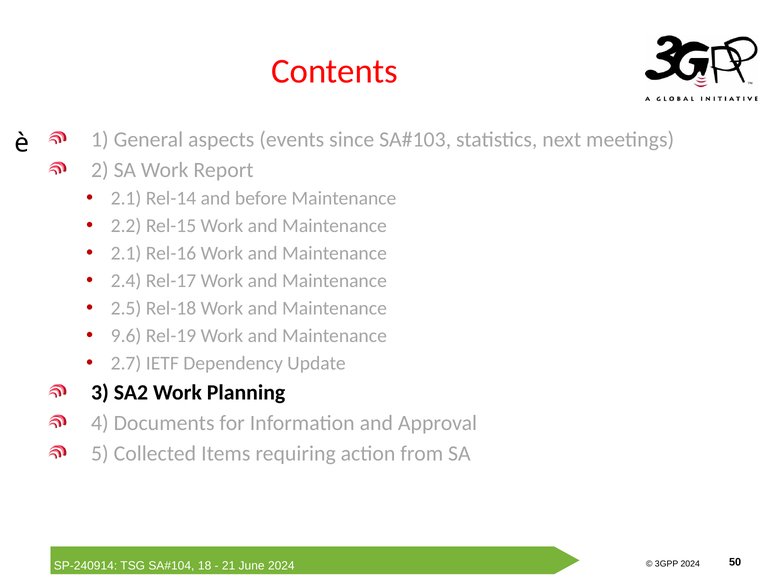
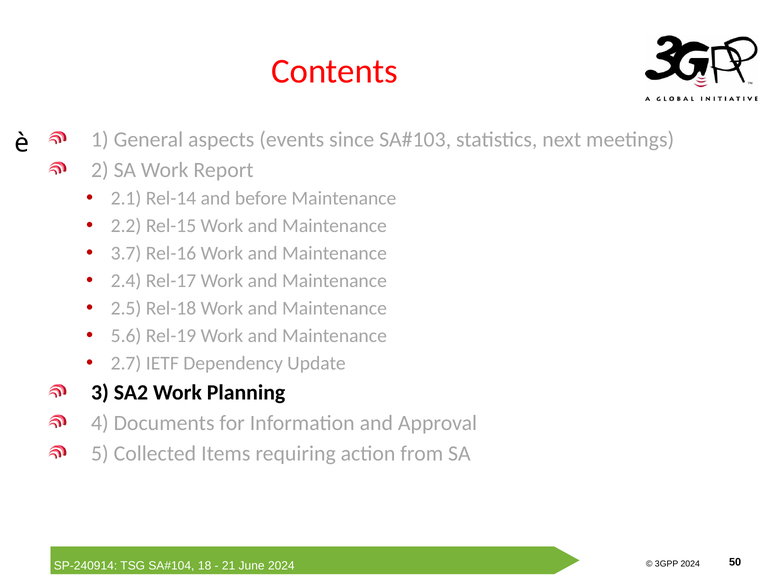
2.1: 2.1 -> 3.7 (126, 253)
9.6: 9.6 -> 5.6 (126, 336)
